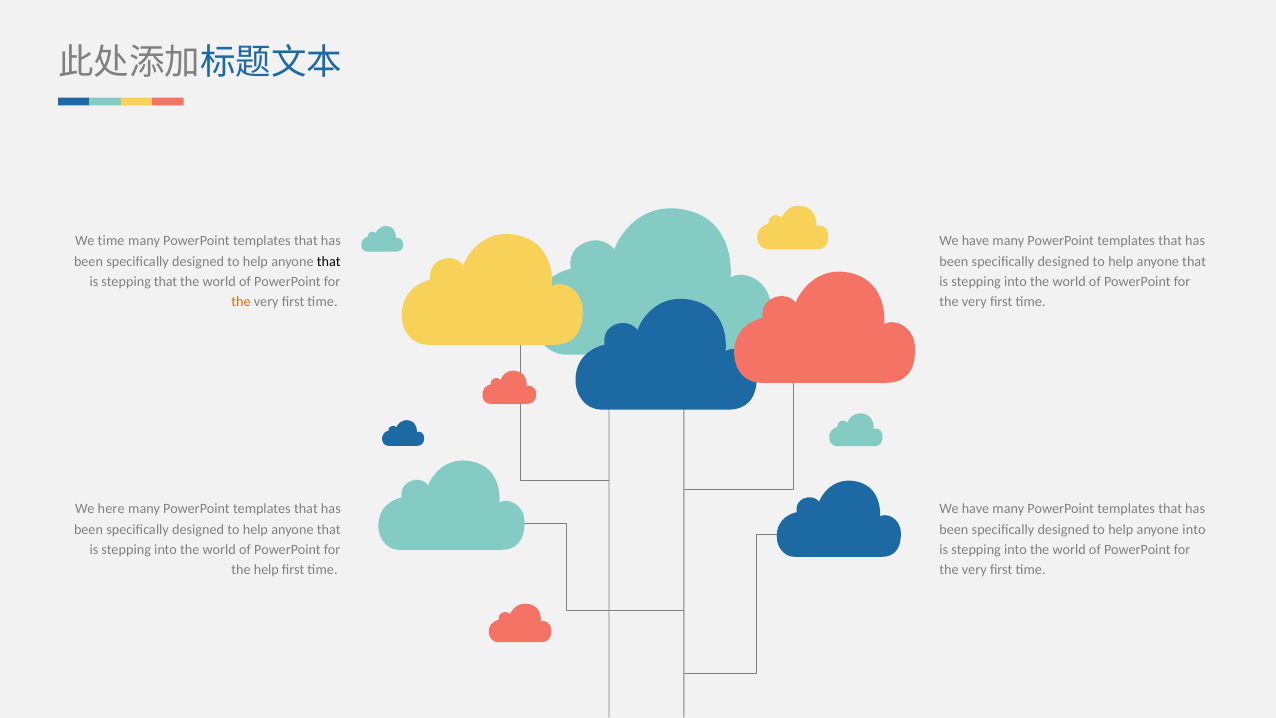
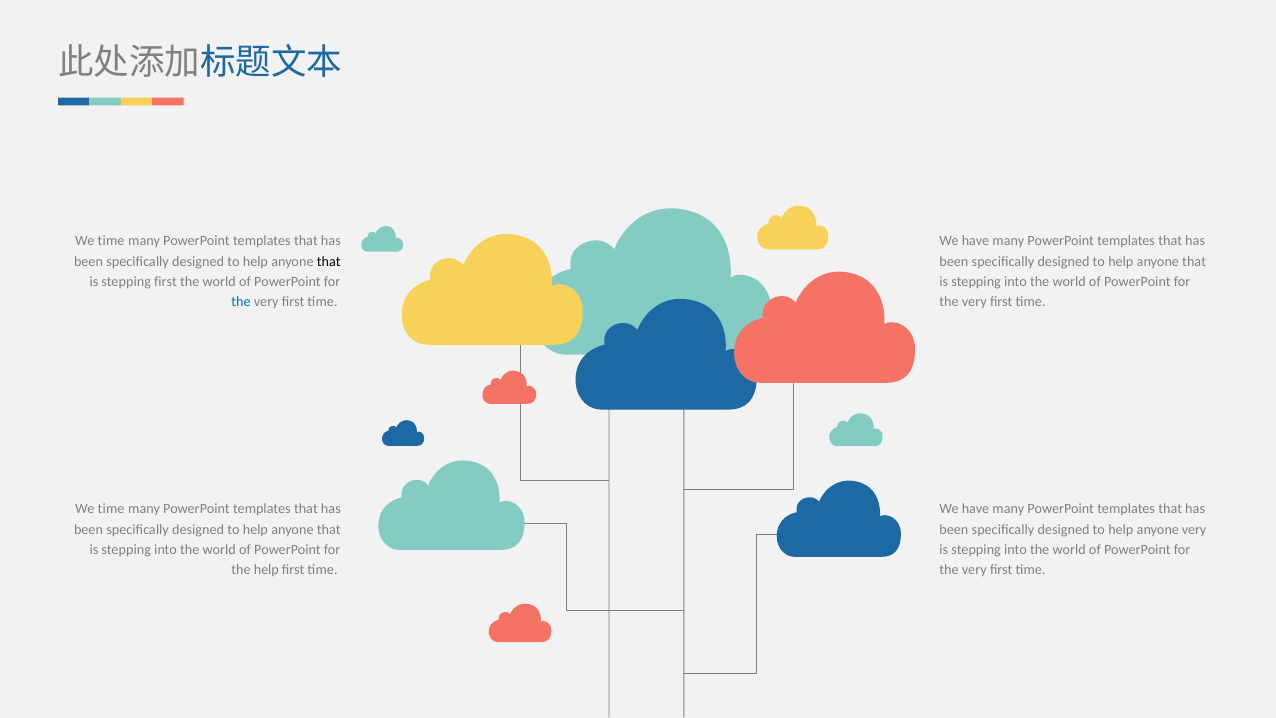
stepping that: that -> first (166, 282)
the colour: orange -> blue (241, 302)
here: here -> time (111, 509)
anyone into: into -> very (1194, 529)
